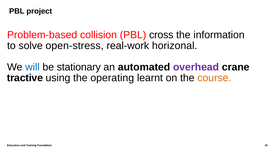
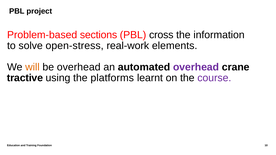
collision: collision -> sections (99, 35)
horizonal: horizonal -> elements (175, 46)
will colour: blue -> orange (32, 67)
be stationary: stationary -> overhead (79, 67)
operating: operating -> platforms (112, 78)
course colour: orange -> purple (214, 78)
